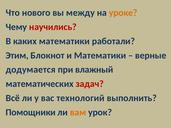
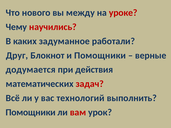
уроке colour: orange -> red (123, 13)
каких математики: математики -> задуманное (64, 41)
Этим: Этим -> Друг (17, 55)
и Математики: Математики -> Помощники (100, 55)
влажный: влажный -> действия (94, 70)
вам colour: orange -> red (78, 113)
